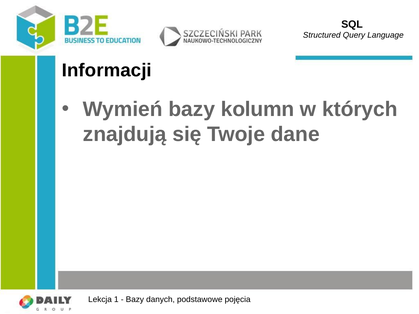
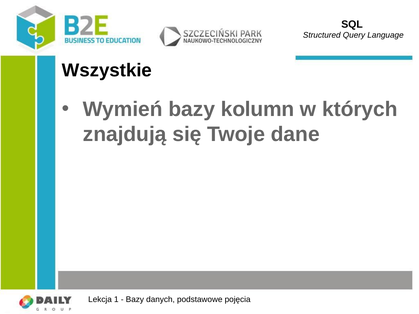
Informacji: Informacji -> Wszystkie (107, 70)
